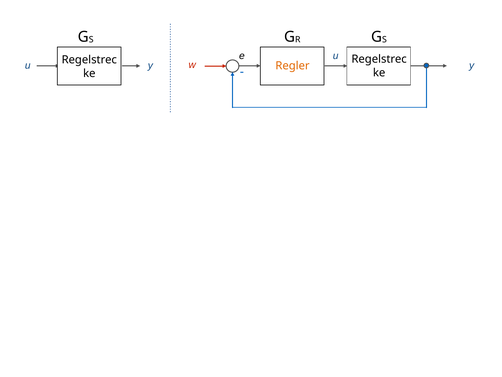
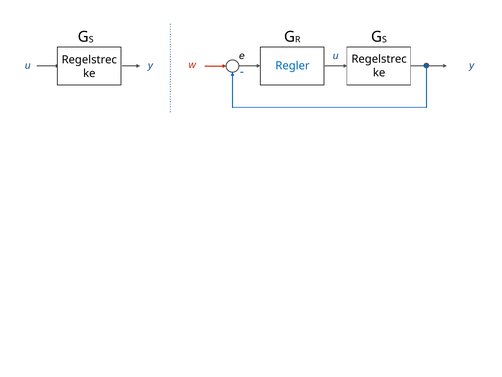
Regler colour: orange -> blue (293, 66)
